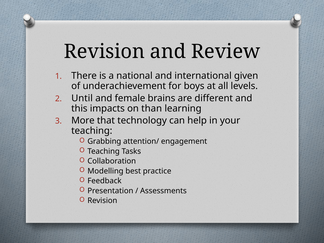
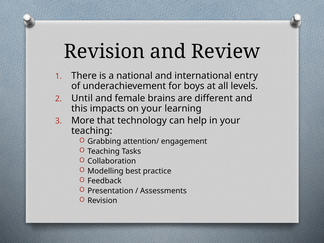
given: given -> entry (246, 76)
on than: than -> your (152, 108)
